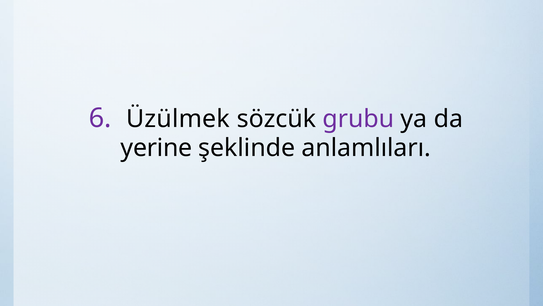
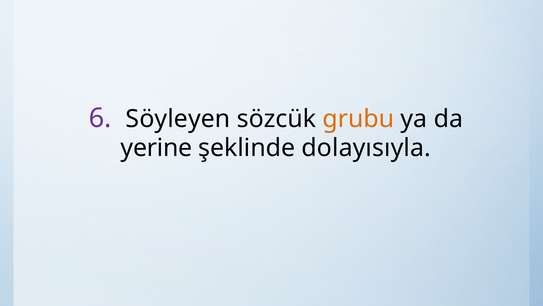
Üzülmek: Üzülmek -> Söyleyen (178, 119)
grubu colour: purple -> orange (358, 119)
anlamlıları: anlamlıları -> dolayısıyla (366, 148)
